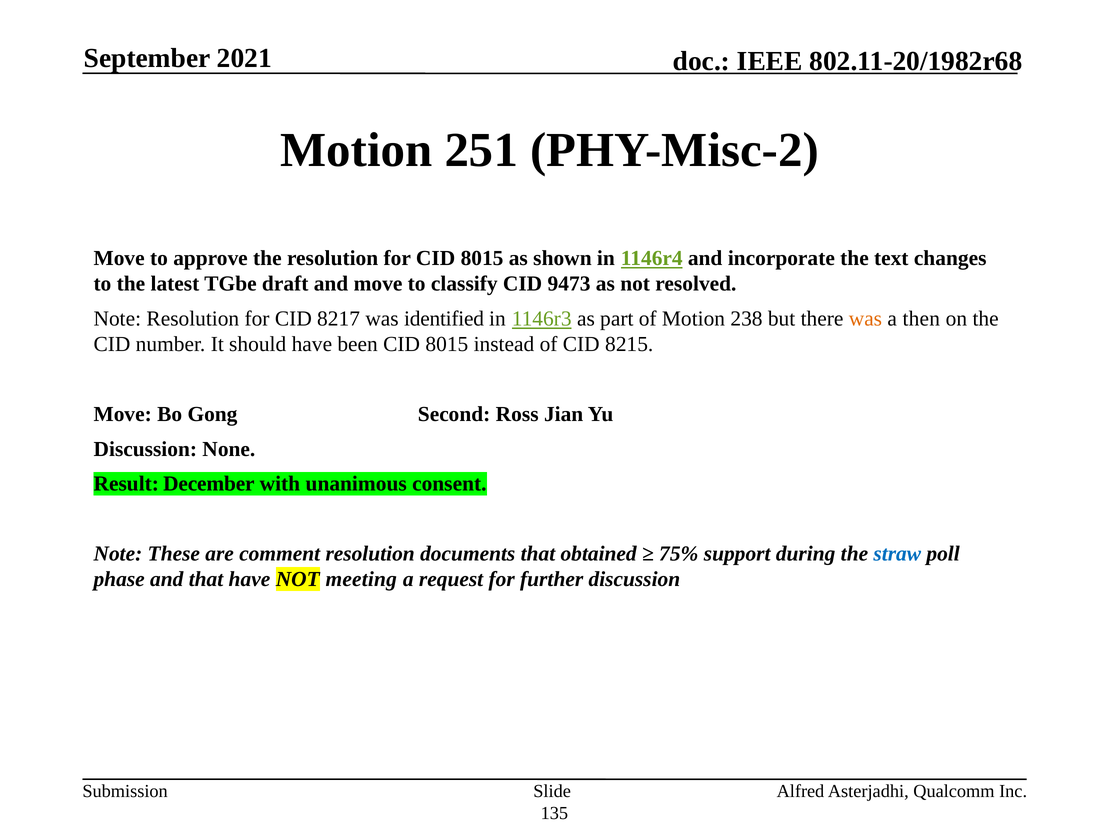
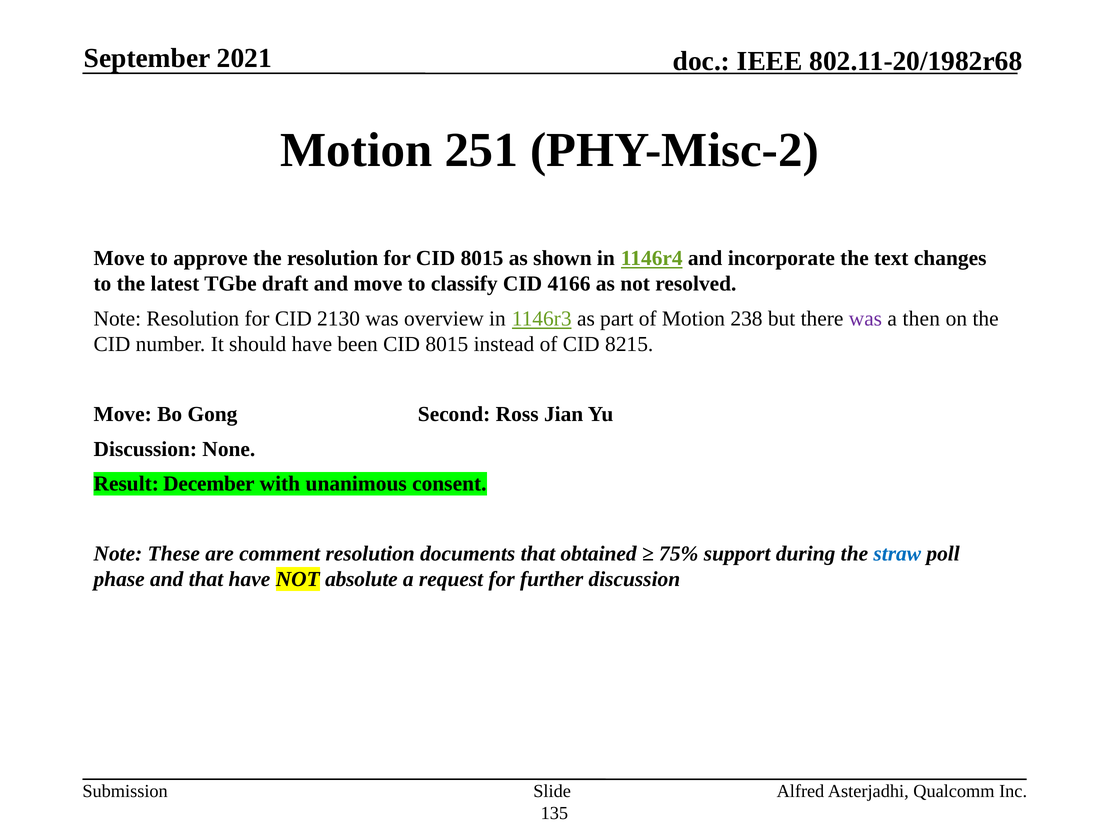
9473: 9473 -> 4166 (569, 284)
8217: 8217 -> 2130 (339, 319)
identified: identified -> overview (444, 319)
was colour: orange -> purple (865, 319)
meeting: meeting -> absolute (361, 579)
